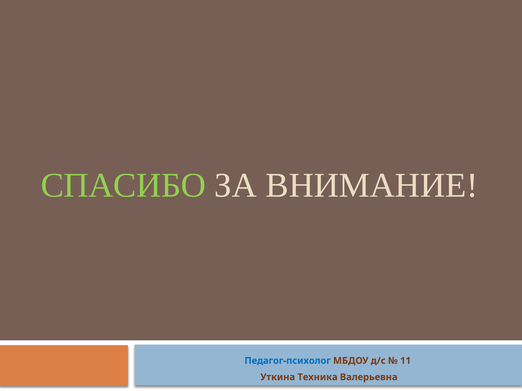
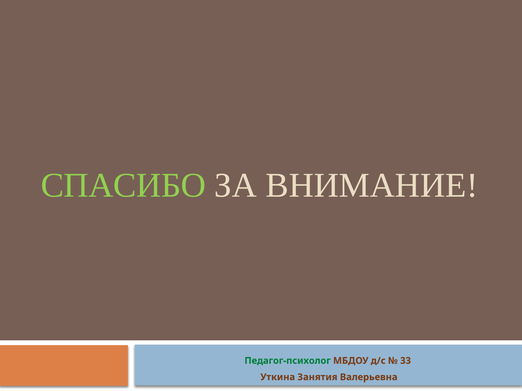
Педагог-психолог colour: blue -> green (288, 361)
11: 11 -> 33 (406, 361)
Техника: Техника -> Занятия (317, 378)
